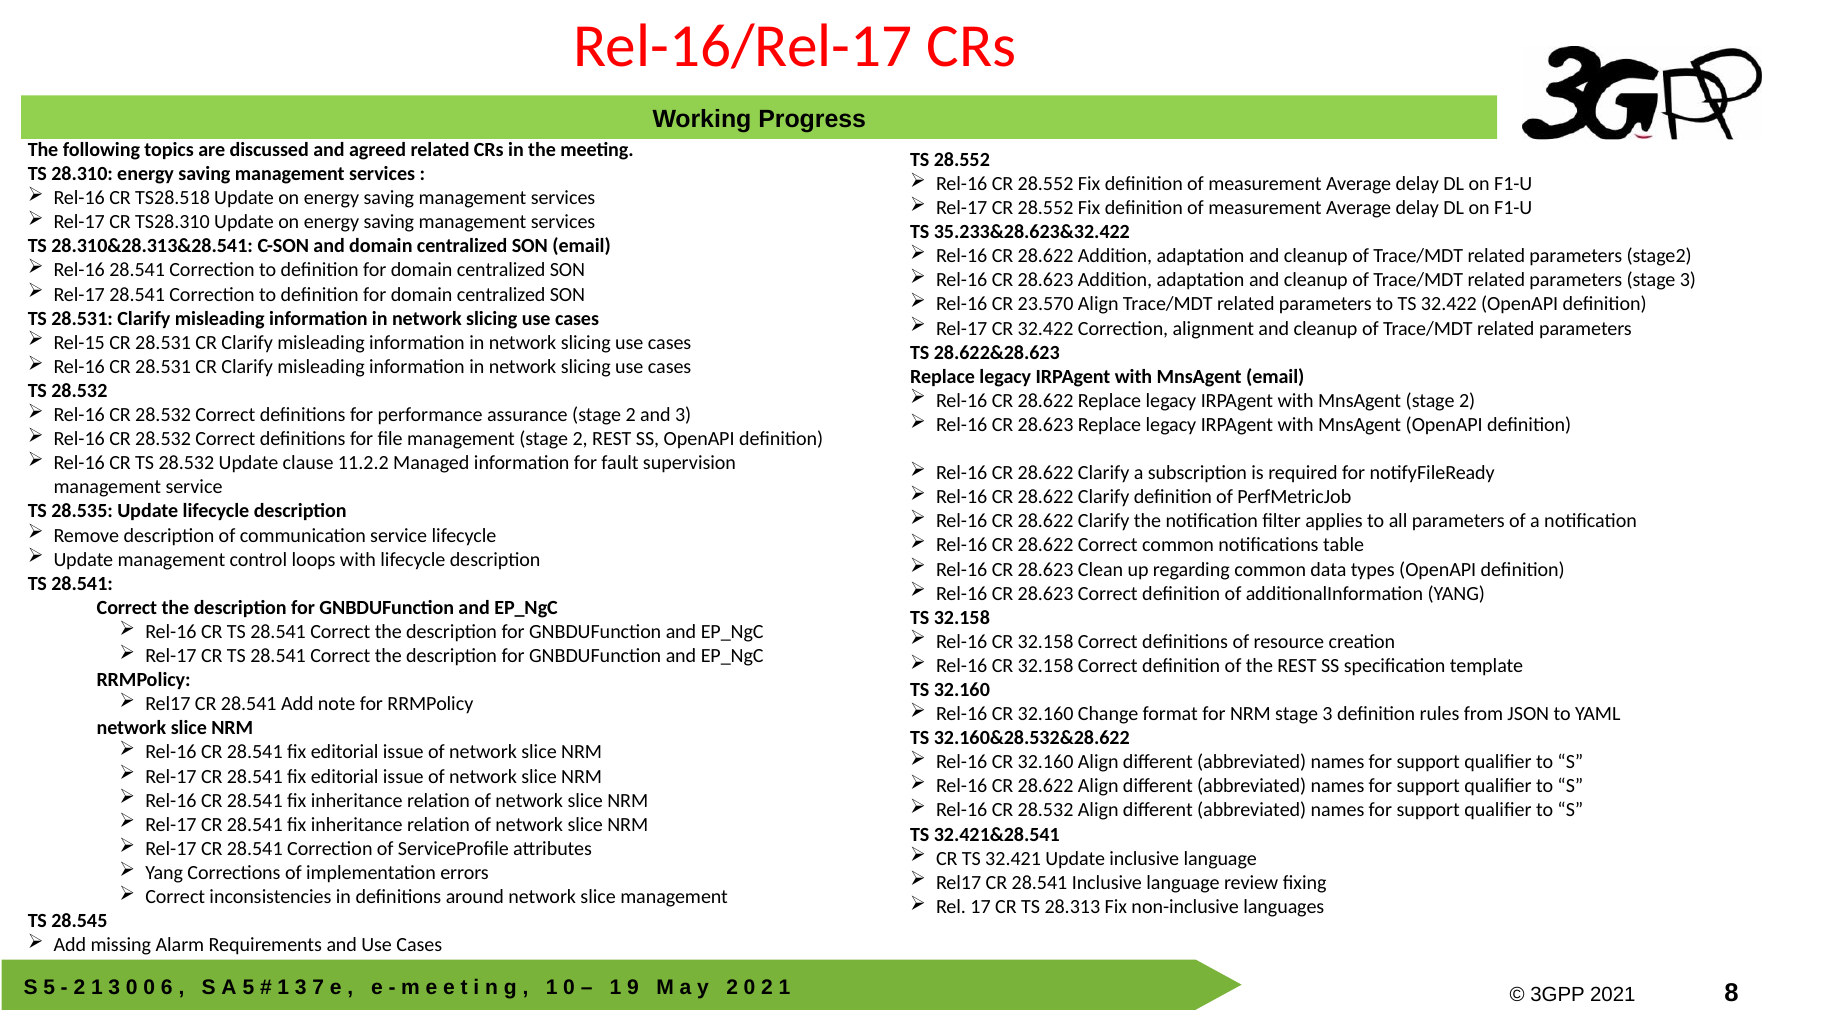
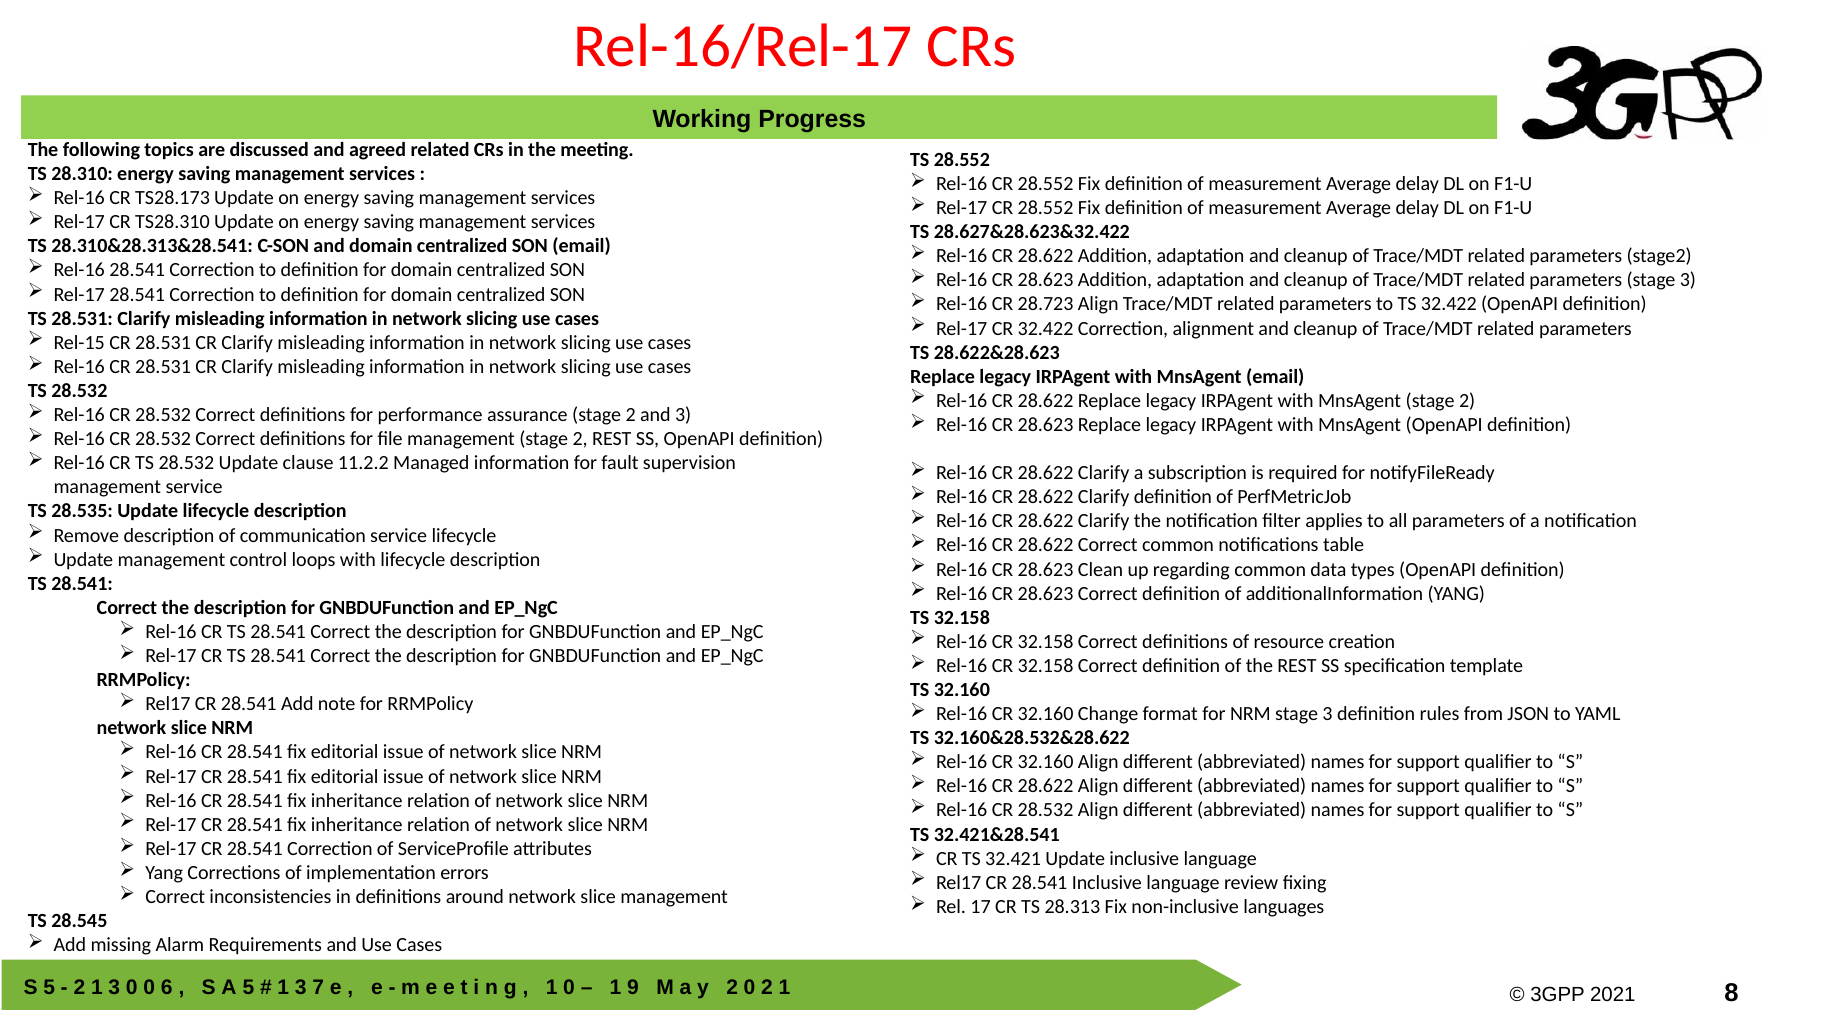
TS28.518: TS28.518 -> TS28.173 (173, 198)
35.233&28.623&32.422: 35.233&28.623&32.422 -> 28.627&28.623&32.422 (1032, 232)
23.570: 23.570 -> 28.723 (1046, 304)
